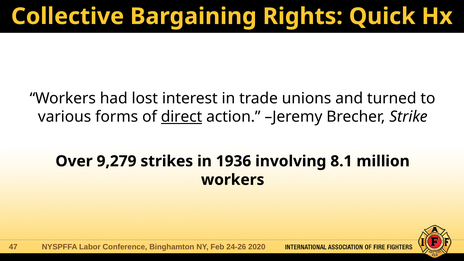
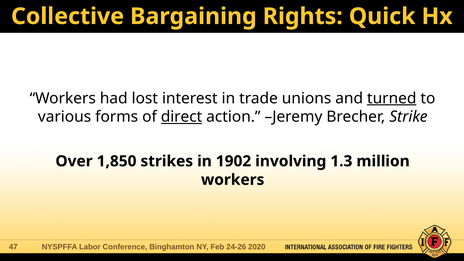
turned underline: none -> present (392, 98)
9,279: 9,279 -> 1,850 (117, 161)
1936: 1936 -> 1902 (234, 161)
8.1: 8.1 -> 1.3 (341, 161)
